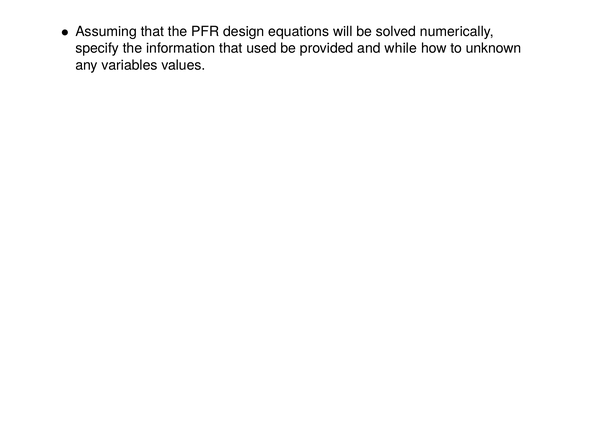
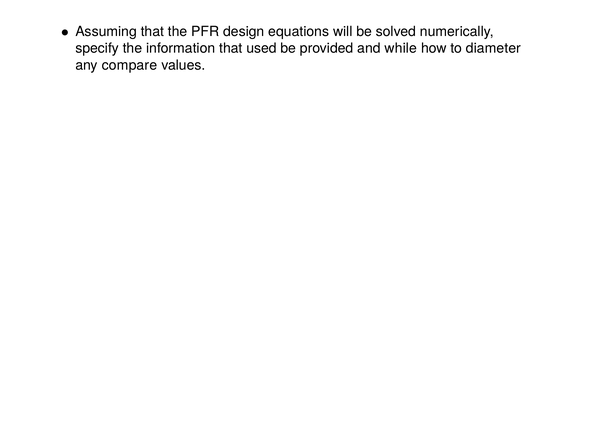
unknown: unknown -> diameter (493, 48)
variables: variables -> compare (129, 65)
